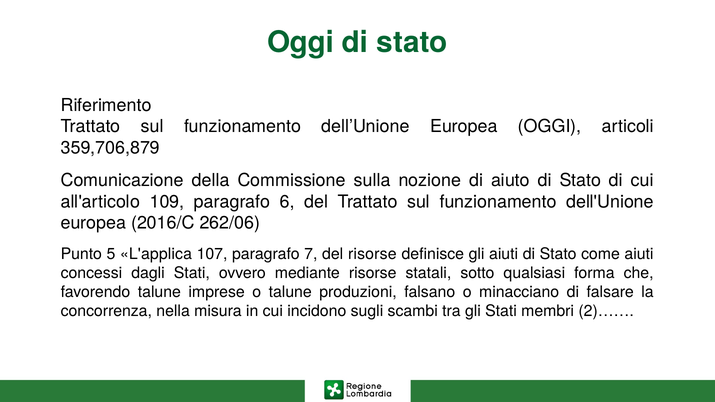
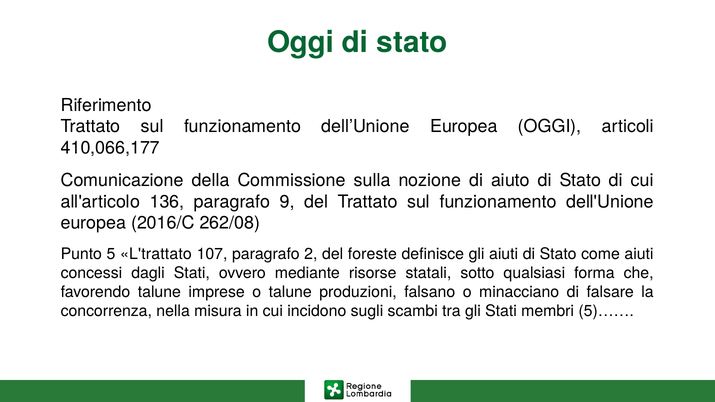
359,706,879: 359,706,879 -> 410,066,177 (110, 148)
109: 109 -> 136 (167, 202)
6: 6 -> 9 (287, 202)
262/06: 262/06 -> 262/08 (230, 223)
L'applica: L'applica -> L'trattato (156, 254)
7: 7 -> 2 (311, 254)
del risorse: risorse -> foreste (372, 254)
2)……: 2)…… -> 5)…… (606, 311)
